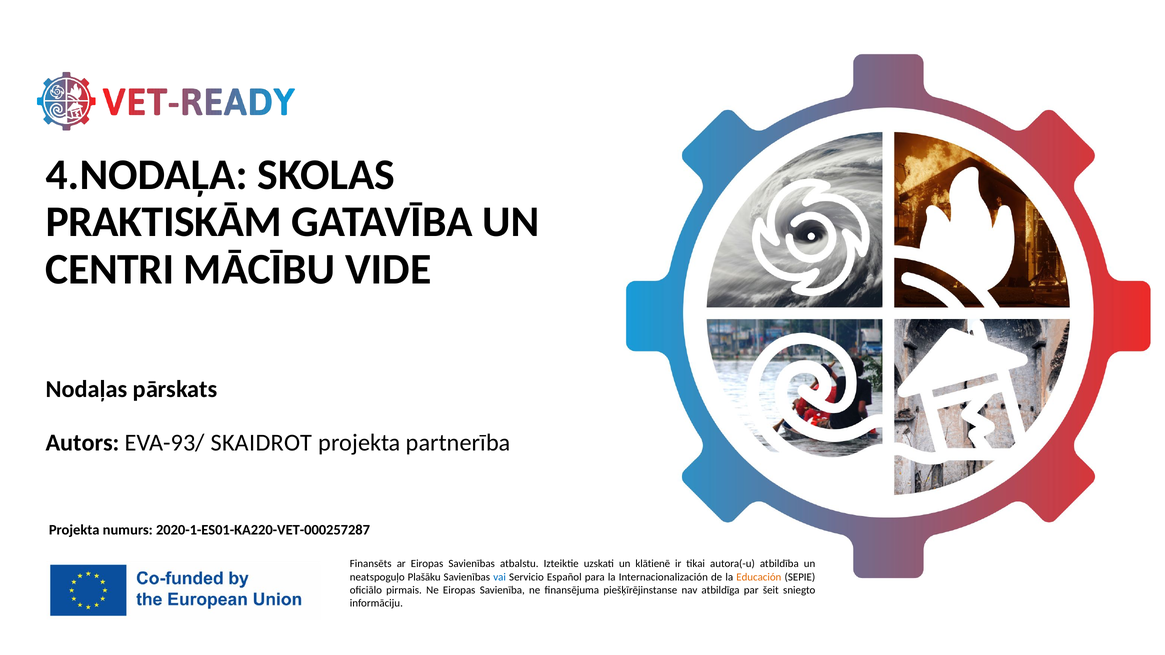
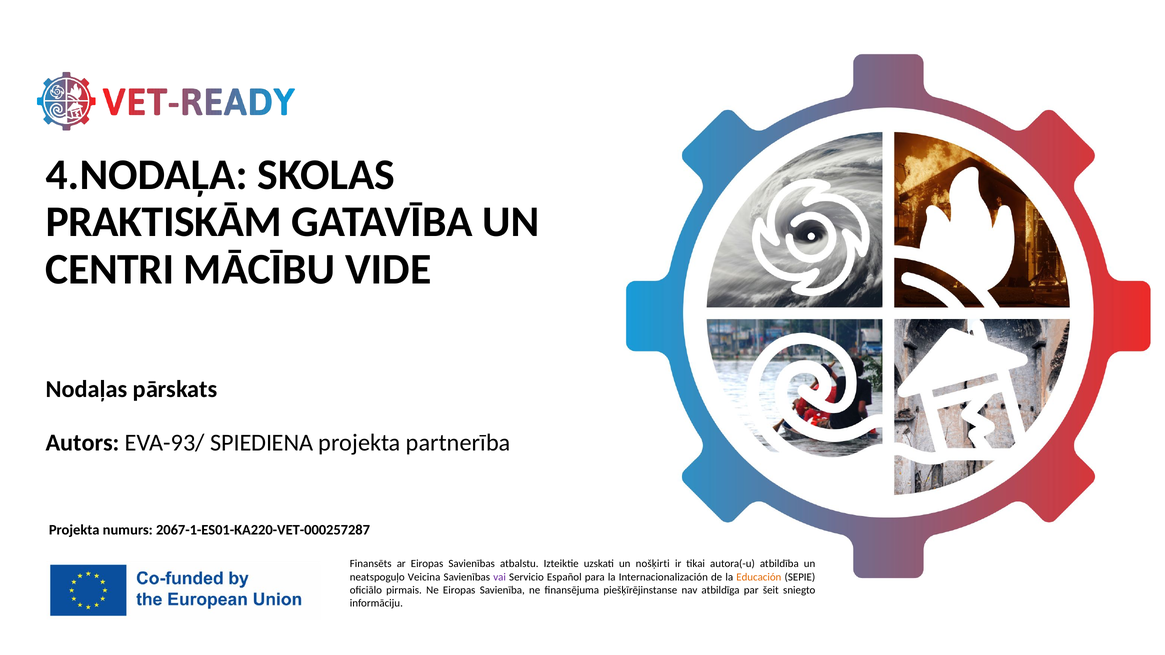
SKAIDROT: SKAIDROT -> SPIEDIENA (262, 443)
2020-1-ES01-KA220-VET-000257287: 2020-1-ES01-KA220-VET-000257287 -> 2067-1-ES01-KA220-VET-000257287 (263, 530)
klātienē: klātienē -> nošķirti (653, 564)
Plašāku: Plašāku -> Veicina (424, 577)
vai colour: blue -> purple (500, 577)
